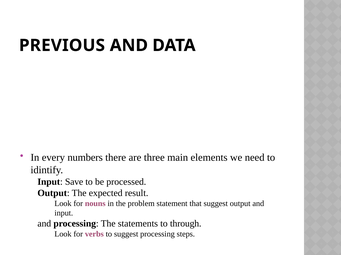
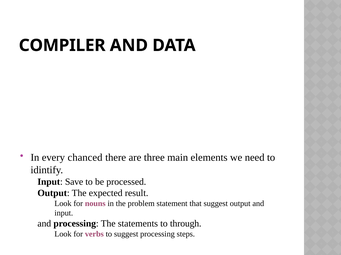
PREVIOUS: PREVIOUS -> COMPILER (62, 46)
numbers: numbers -> chanced (85, 158)
